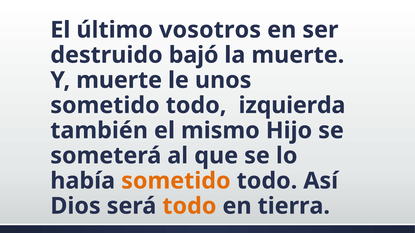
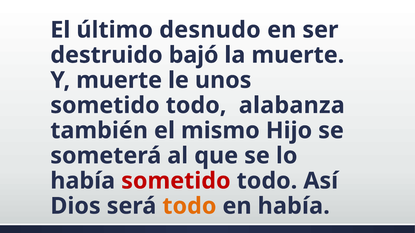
vosotros: vosotros -> desnudo (210, 30)
izquierda: izquierda -> alabanza (292, 106)
sometido colour: orange -> red (176, 181)
en tierra: tierra -> había (294, 206)
